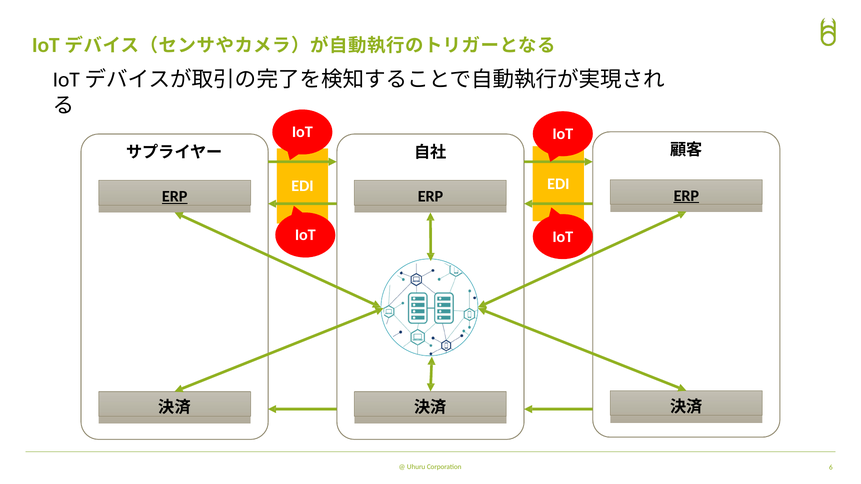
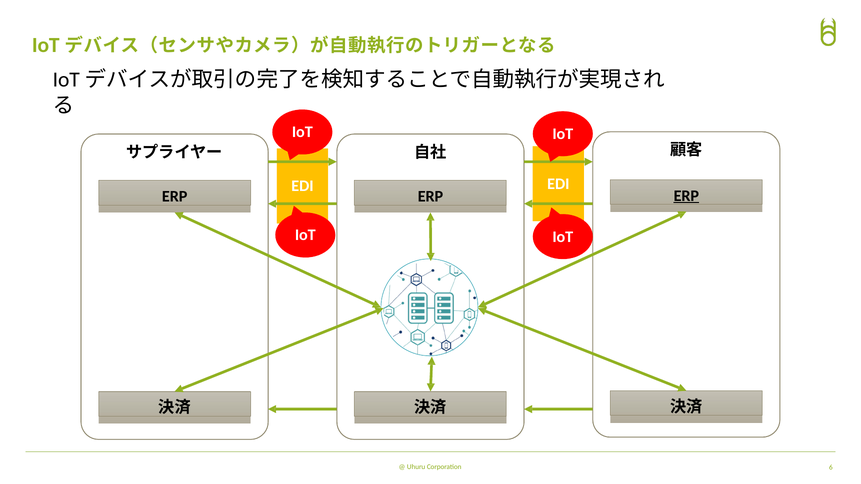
ERP underline: present -> none (175, 197)
